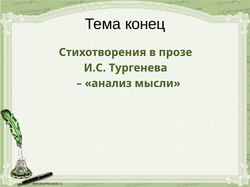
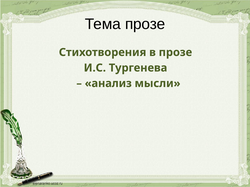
Тема конец: конец -> прозе (145, 24)
